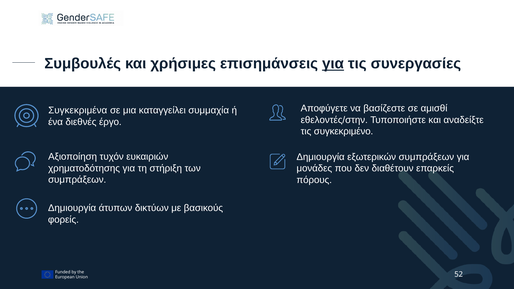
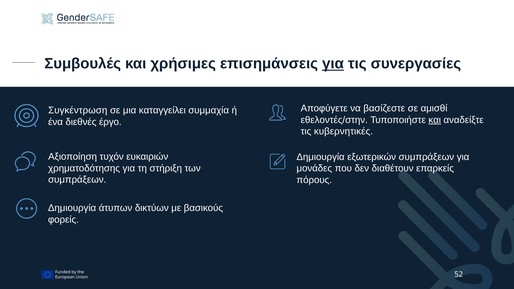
Συγκεκριμένα: Συγκεκριμένα -> Συγκέντρωση (78, 110)
και underline: none -> present (435, 120)
συγκεκριμένο: συγκεκριμένο -> κυβερνητικές (343, 132)
